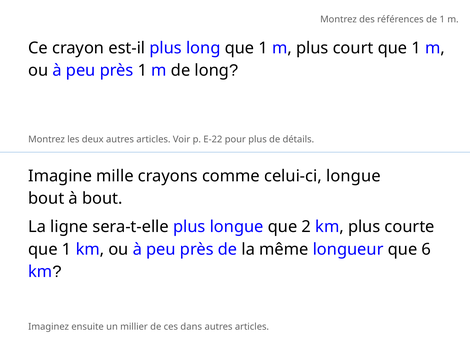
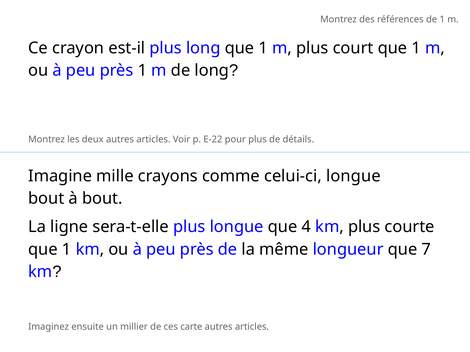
2: 2 -> 4 (306, 227)
6: 6 -> 7 (426, 250)
dans: dans -> carte (191, 327)
